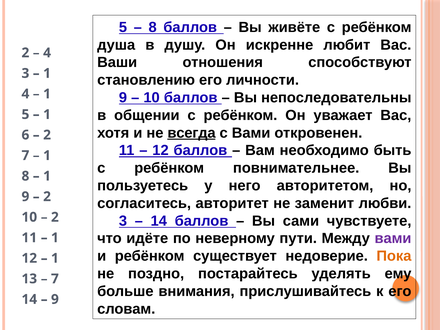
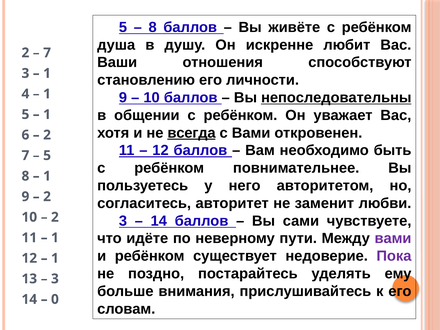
4: 4 -> 7 (47, 53)
непоследовательны underline: none -> present (336, 98)
1: 1 -> 5 (47, 156)
Пока colour: orange -> purple (394, 256)
7: 7 -> 3 (55, 279)
9: 9 -> 0 (55, 299)
